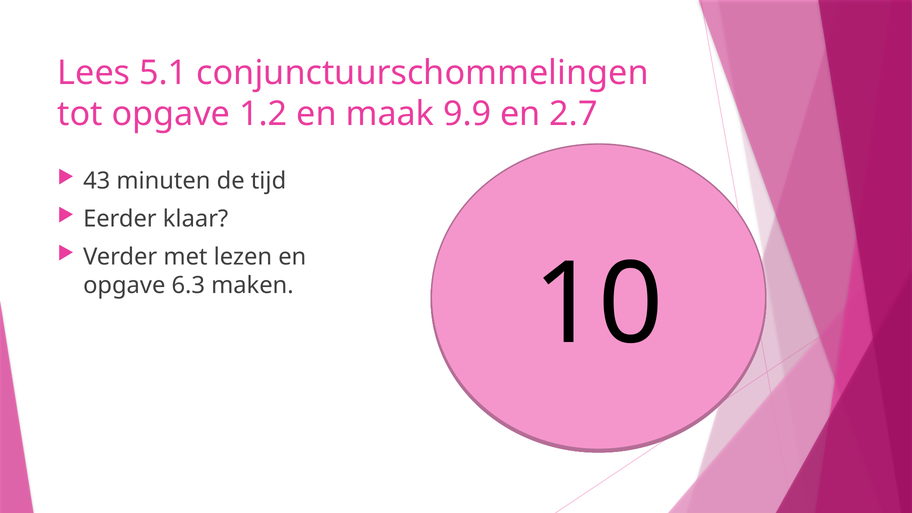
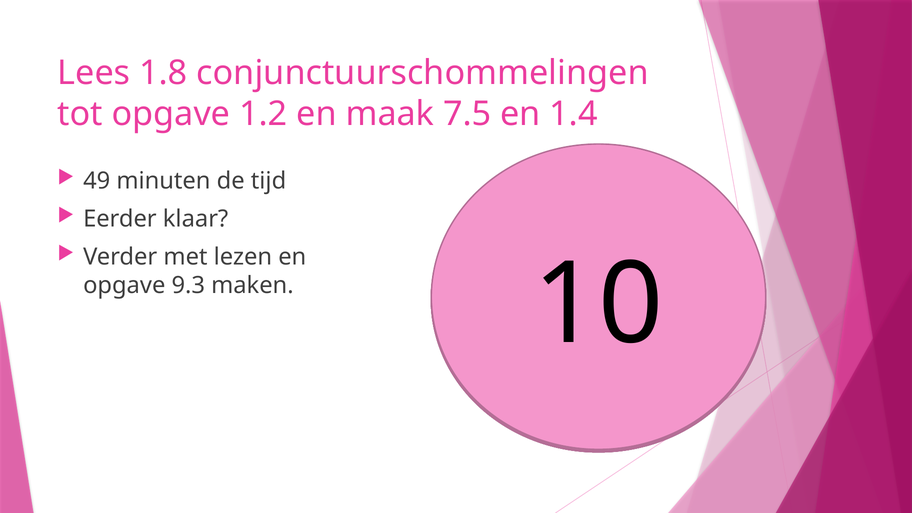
5.1: 5.1 -> 1.8 (163, 73)
9.9: 9.9 -> 7.5 (467, 114)
2.7: 2.7 -> 1.4 (574, 114)
43: 43 -> 49 (97, 181)
6.3: 6.3 -> 9.3 (188, 285)
